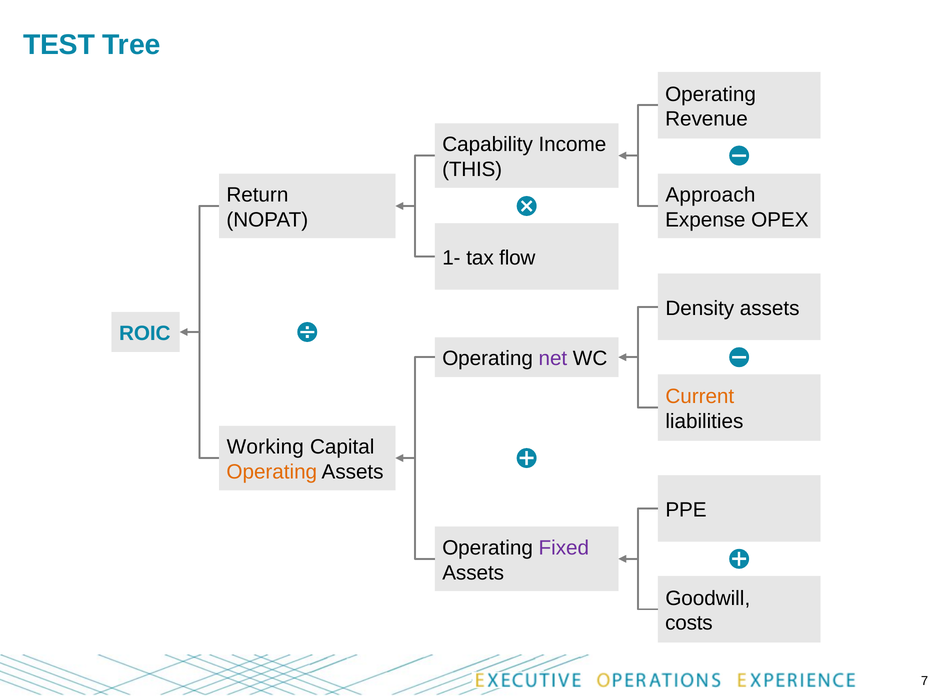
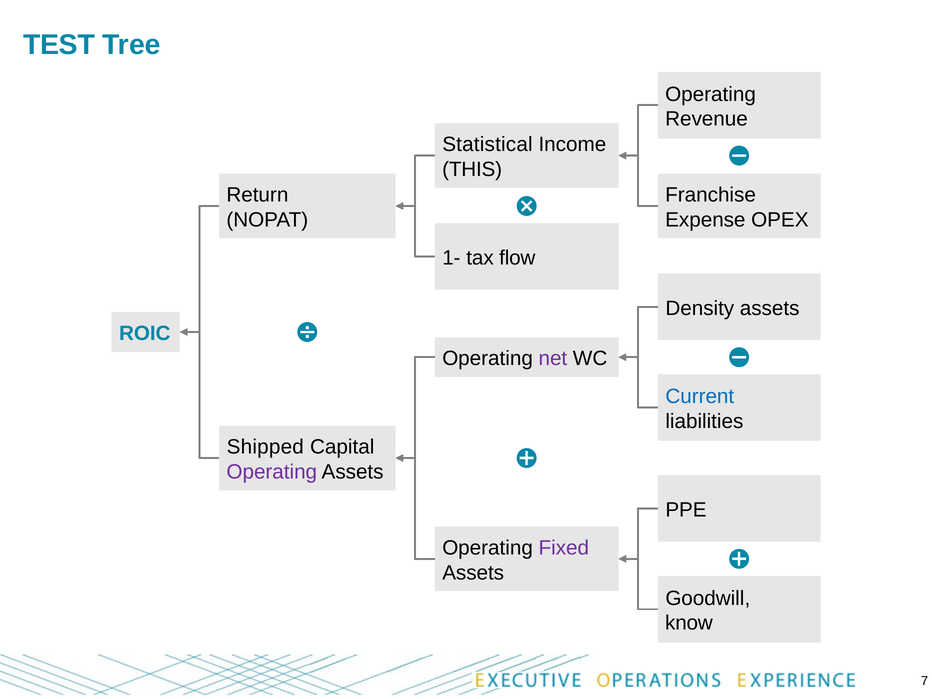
Capability: Capability -> Statistical (487, 145)
Approach: Approach -> Franchise (711, 195)
Current colour: orange -> blue (700, 397)
Working: Working -> Shipped (265, 447)
Operating colour: orange -> purple (272, 472)
costs: costs -> know (689, 623)
